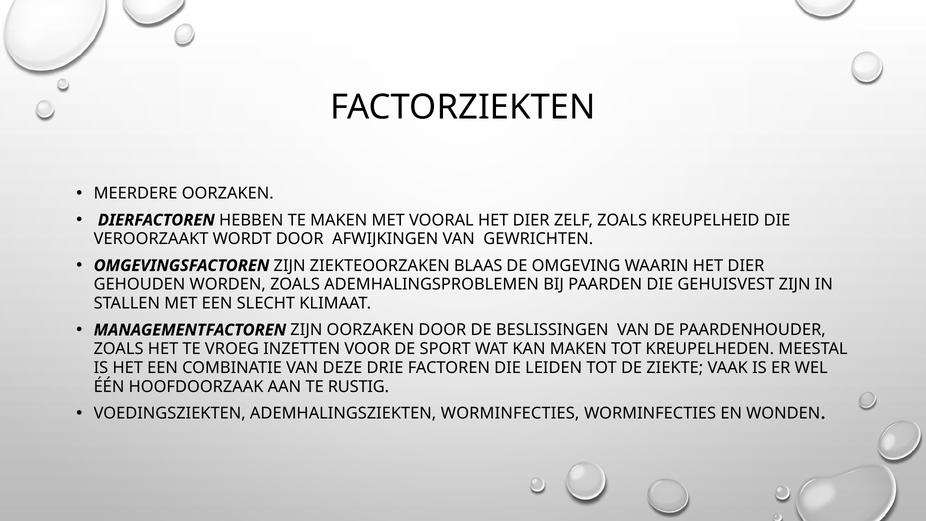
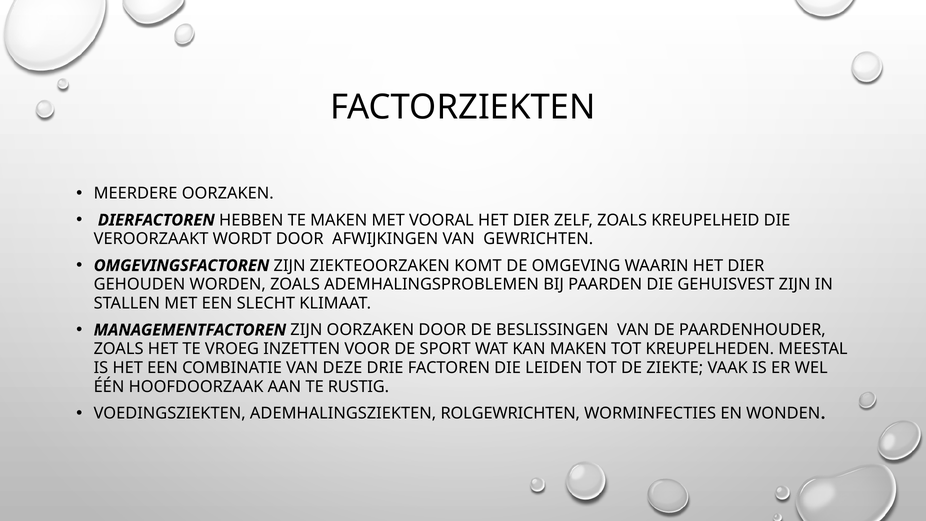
BLAAS: BLAAS -> KOMT (478, 266)
ADEMHALINGSZIEKTEN WORMINFECTIES: WORMINFECTIES -> ROLGEWRICHTEN (510, 413)
